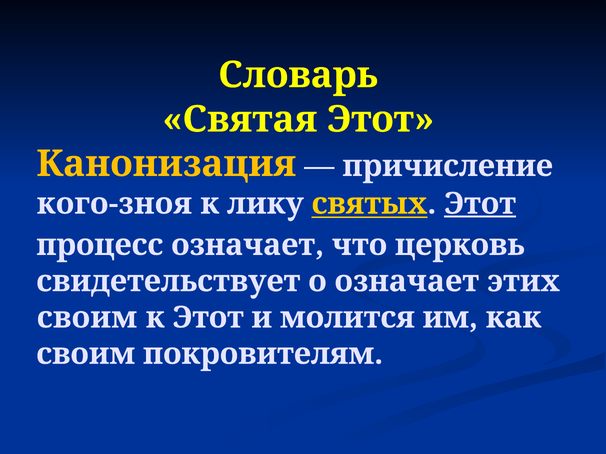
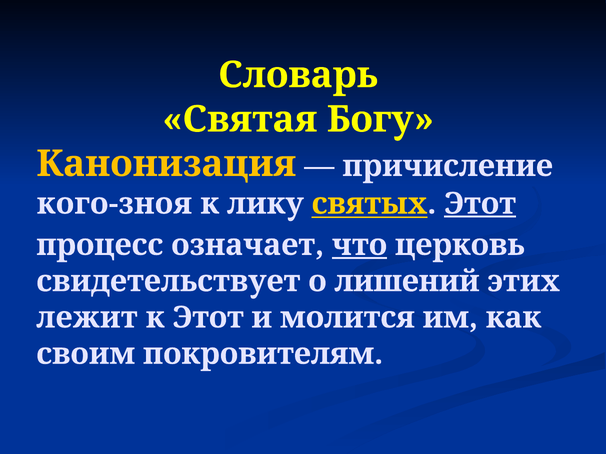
Святая Этот: Этот -> Богу (381, 120)
что underline: none -> present (360, 245)
о означает: означает -> лишений (407, 282)
своим: своим -> лежит (87, 318)
